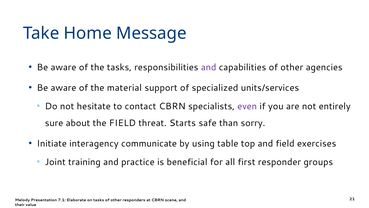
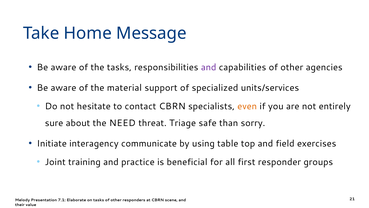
even colour: purple -> orange (247, 106)
the FIELD: FIELD -> NEED (122, 123)
Starts: Starts -> Triage (183, 123)
